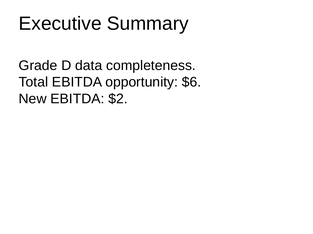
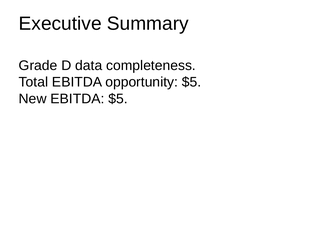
opportunity $6: $6 -> $5 (192, 82)
EBITDA $2: $2 -> $5 (118, 99)
